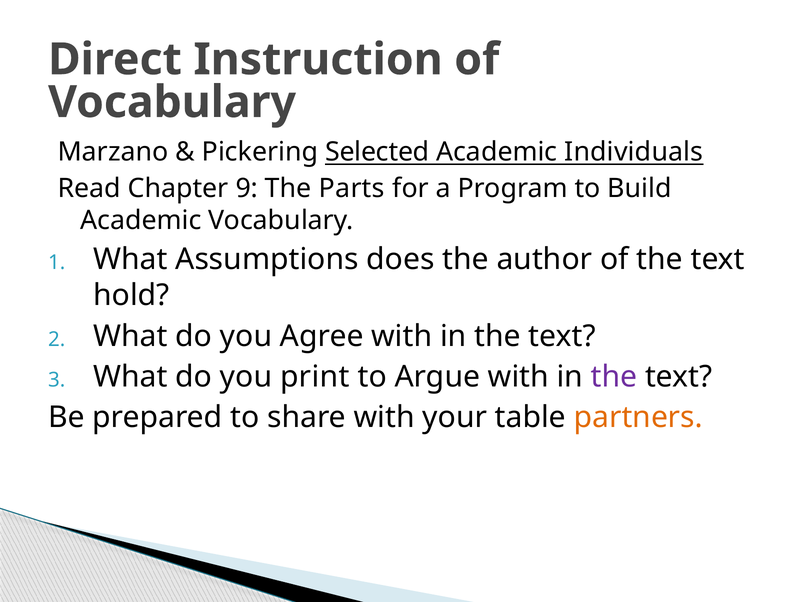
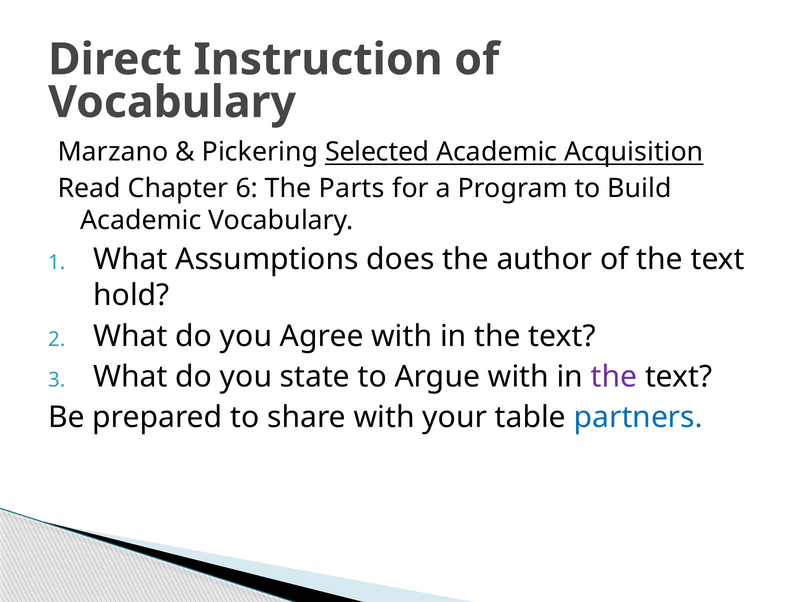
Individuals: Individuals -> Acquisition (634, 152)
9: 9 -> 6 (247, 189)
print: print -> state (315, 377)
partners colour: orange -> blue (638, 418)
